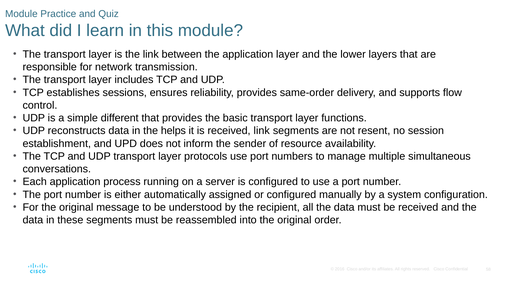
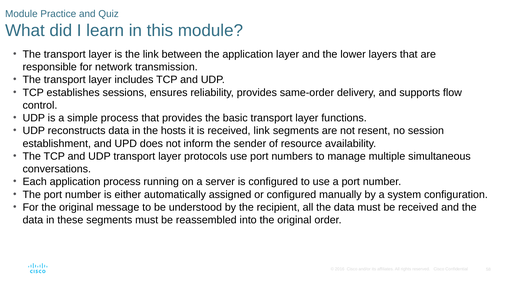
simple different: different -> process (120, 118)
helps: helps -> hosts (173, 131)
